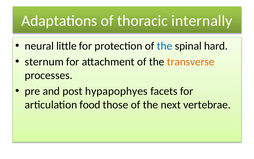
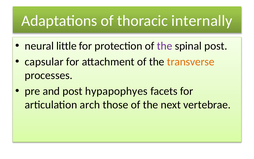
the colour: blue -> purple (165, 46)
spinal hard: hard -> post (216, 46)
sternum: sternum -> capsular (44, 62)
food: food -> arch (90, 105)
